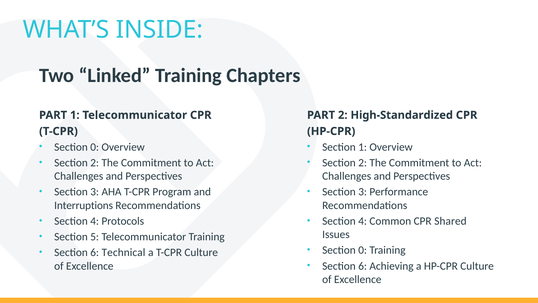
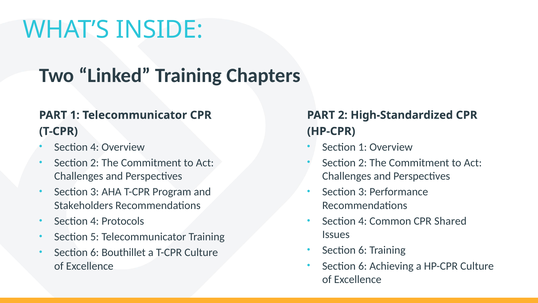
0: 0 -> 4 (95, 147)
Interruptions: Interruptions -> Stakeholders (84, 205)
0: 0 -> 6 (363, 250)
Technical: Technical -> Bouthillet (124, 252)
